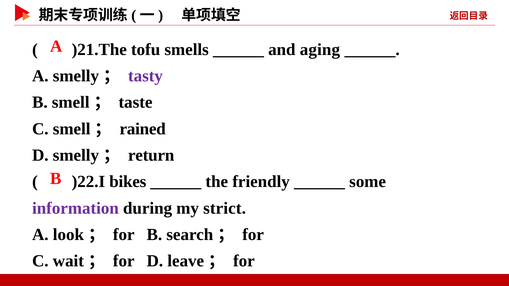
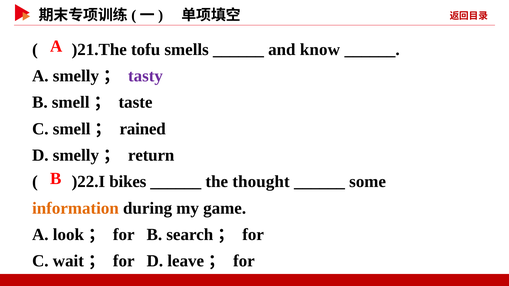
aging: aging -> know (320, 50)
friendly: friendly -> thought (261, 182)
information colour: purple -> orange (75, 208)
strict: strict -> game (225, 208)
